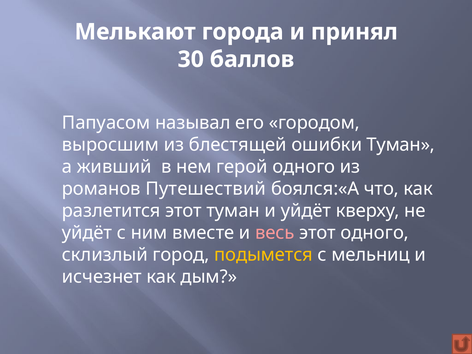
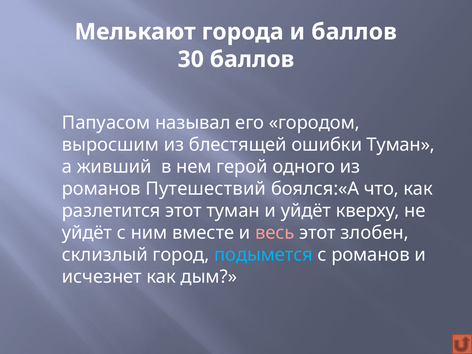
и принял: принял -> баллов (354, 32)
этот одного: одного -> злобен (375, 233)
подымется colour: yellow -> light blue (264, 255)
с мельниц: мельниц -> романов (371, 255)
